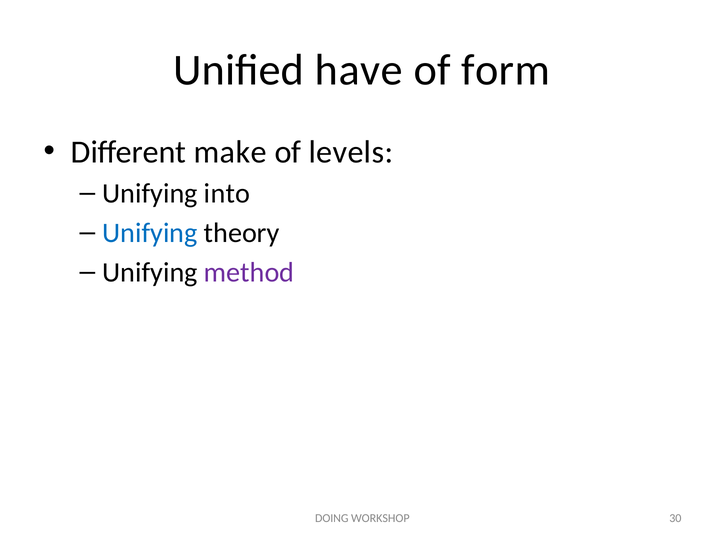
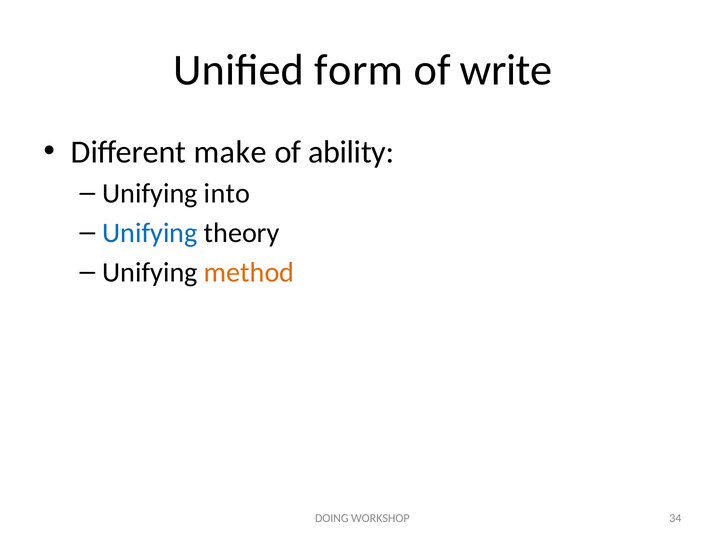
have: have -> form (359, 70)
form: form -> write (506, 70)
levels: levels -> ability (351, 152)
method colour: purple -> orange (249, 273)
30: 30 -> 34 (675, 519)
